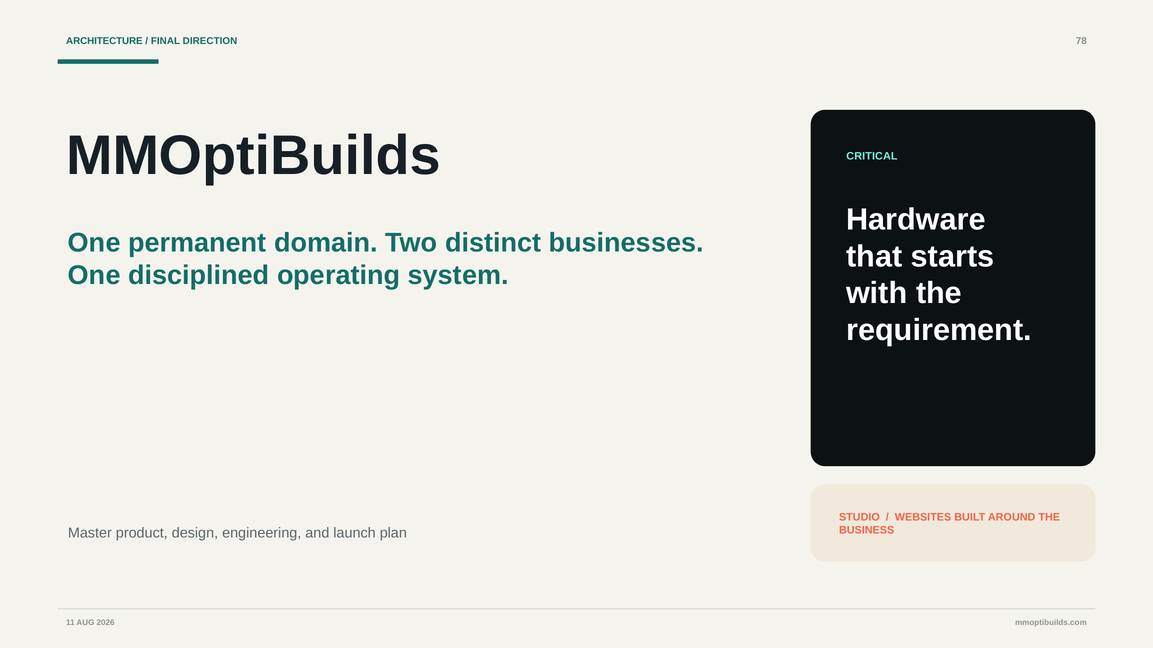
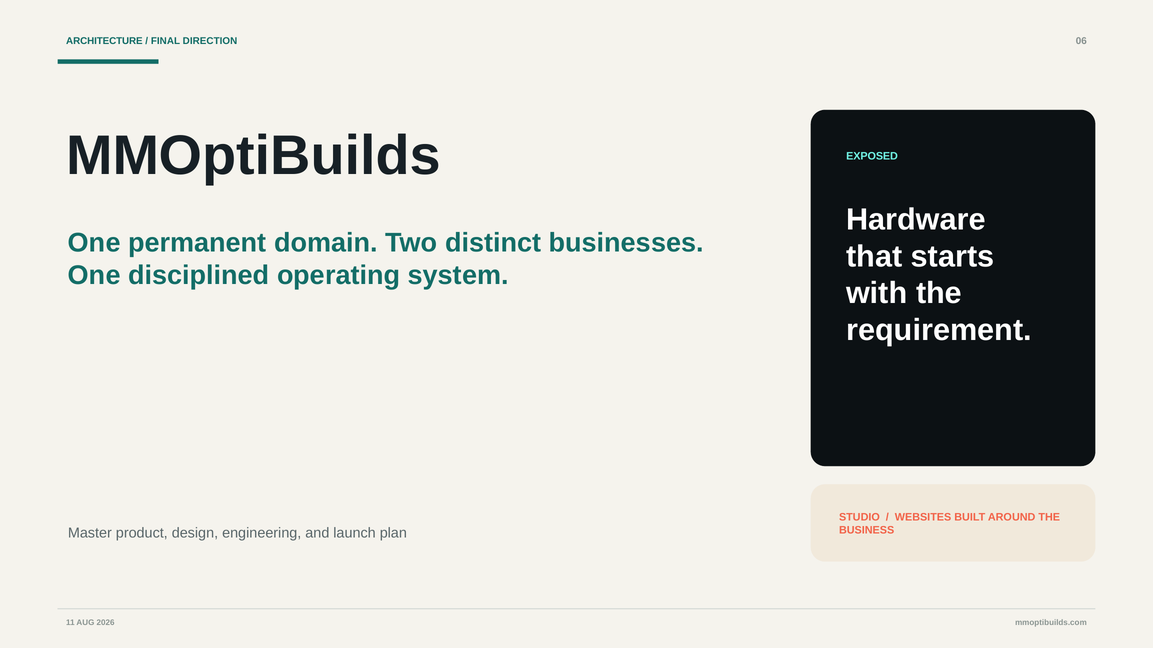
78: 78 -> 06 (1081, 41)
CRITICAL: CRITICAL -> EXPOSED (872, 157)
